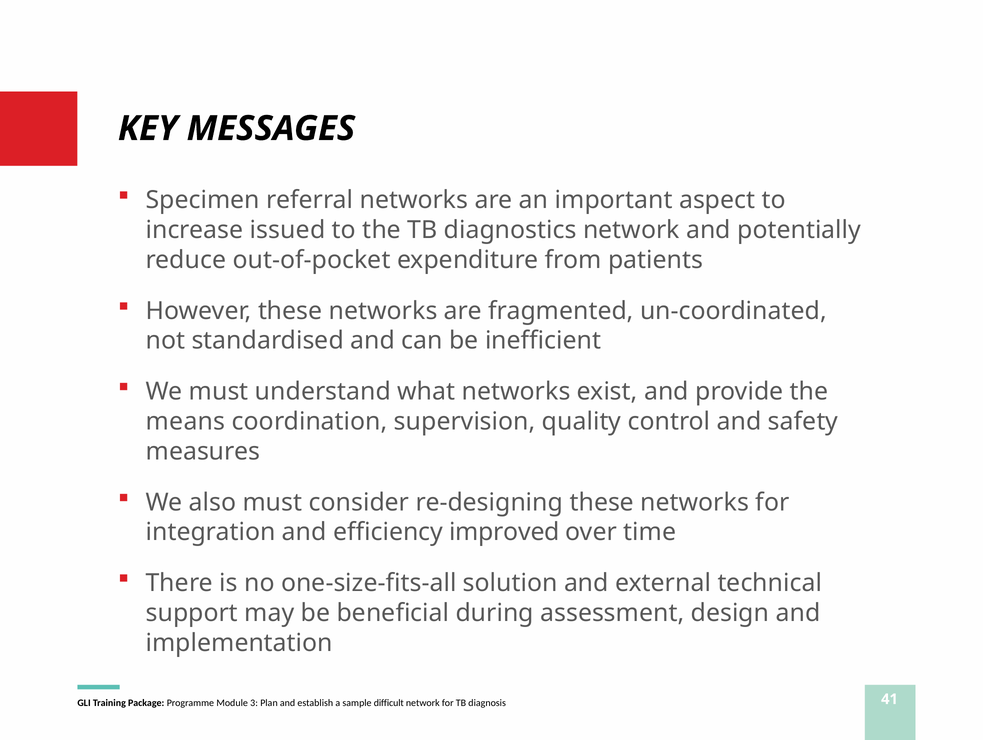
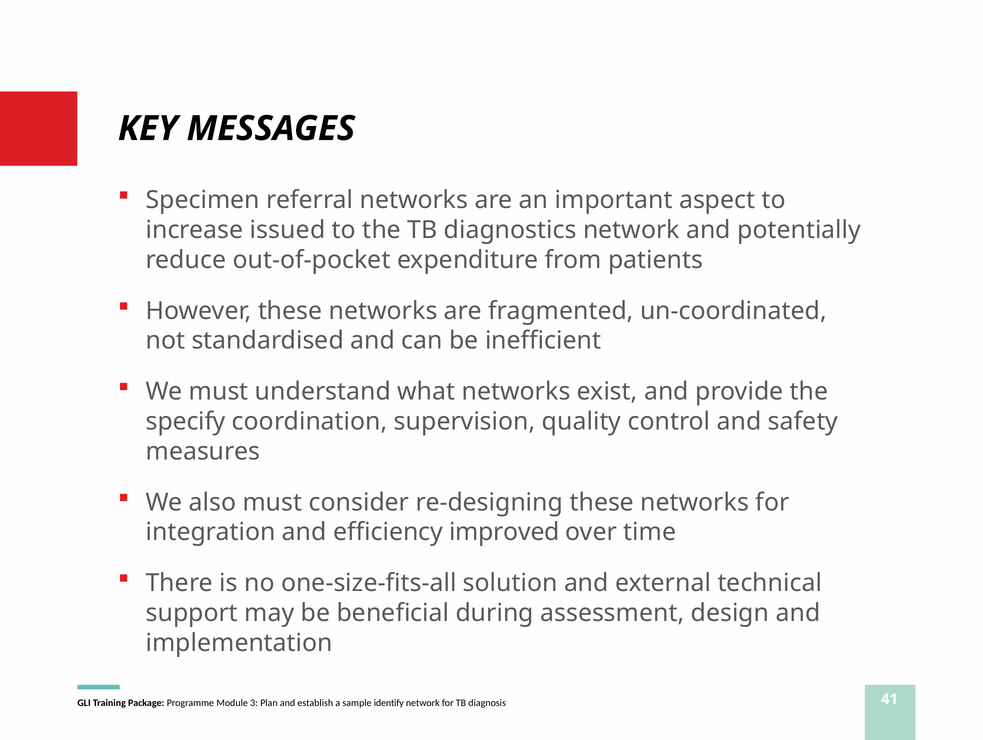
means: means -> specify (186, 421)
difficult: difficult -> identify (389, 703)
